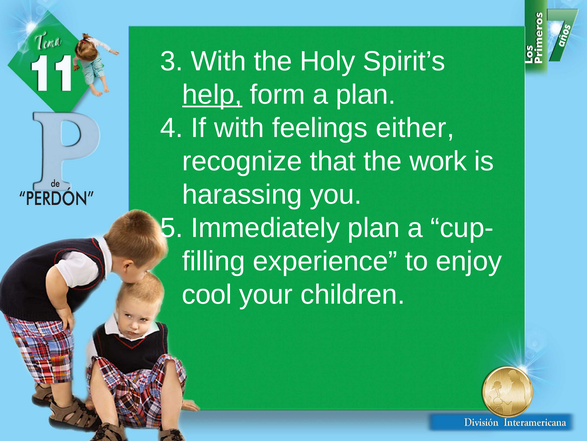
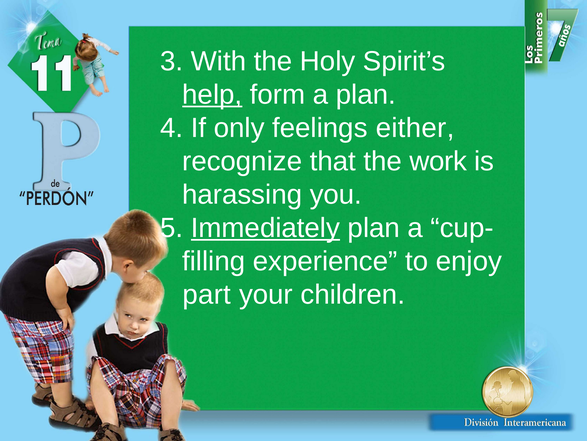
If with: with -> only (239, 128)
Immediately underline: none -> present (265, 228)
cool: cool -> part (207, 294)
